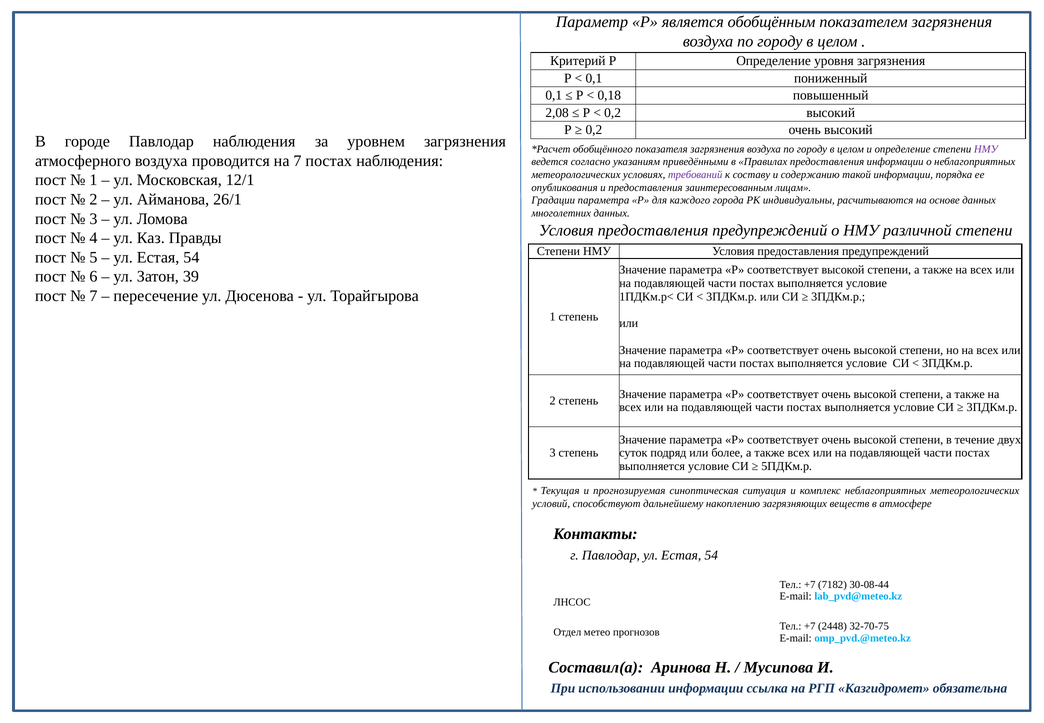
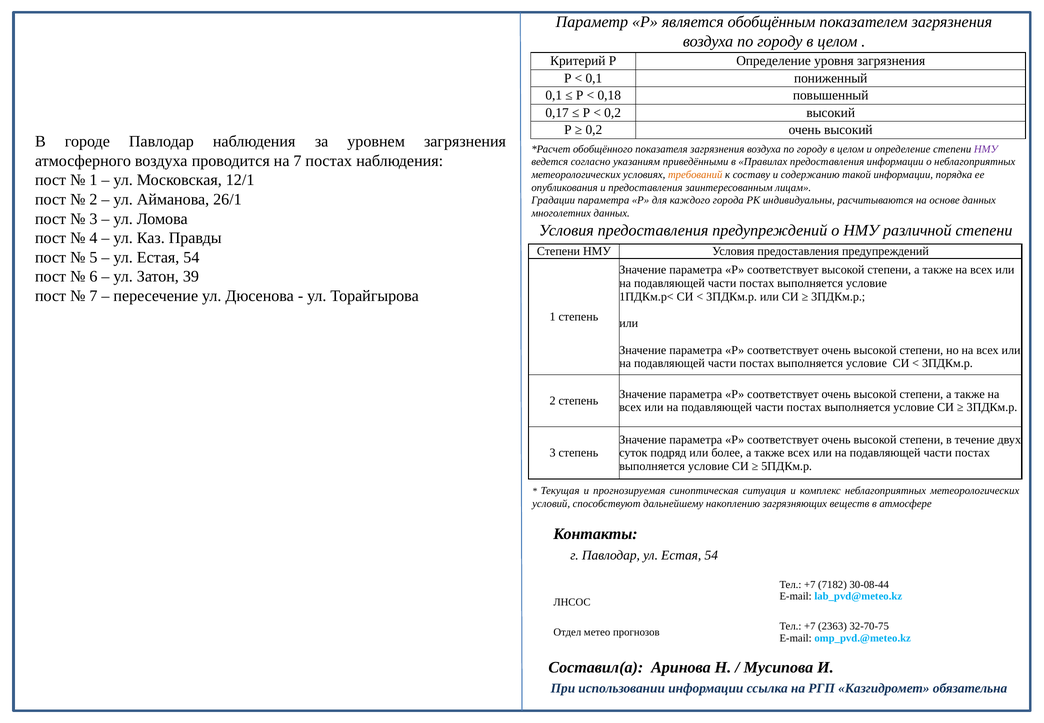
2,08: 2,08 -> 0,17 (557, 113)
требований colour: purple -> orange (695, 175)
2448: 2448 -> 2363 (832, 626)
